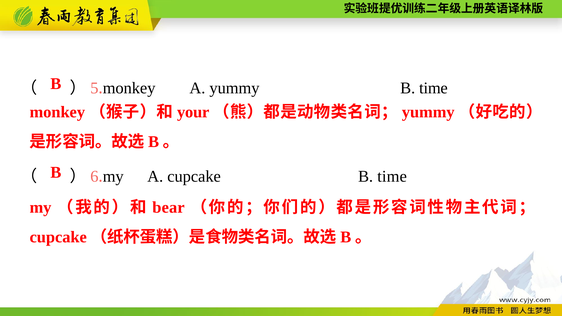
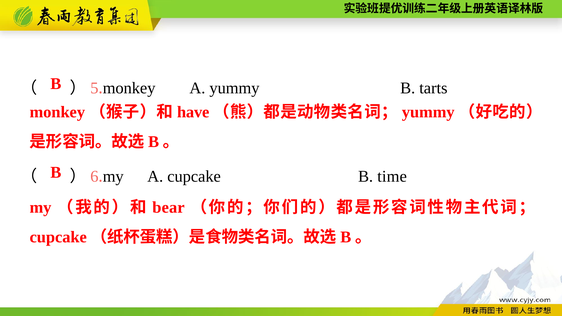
yummy B time: time -> tarts (433, 88)
your: your -> have (193, 112)
